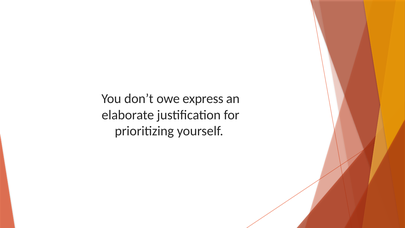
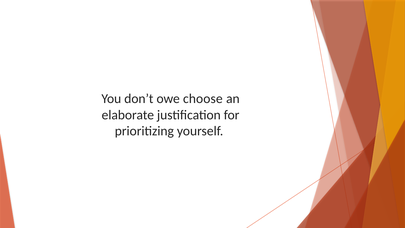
express: express -> choose (203, 99)
